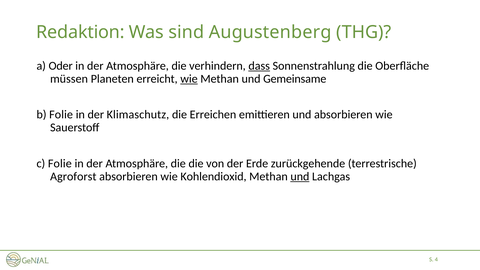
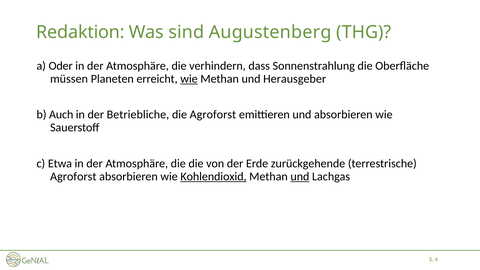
dass underline: present -> none (259, 66)
Gemeinsame: Gemeinsame -> Herausgeber (295, 79)
b Folie: Folie -> Auch (61, 115)
Klimaschutz: Klimaschutz -> Betriebliche (138, 115)
die Erreichen: Erreichen -> Agroforst (213, 115)
c Folie: Folie -> Etwa (60, 164)
Kohlendioxid underline: none -> present (214, 176)
